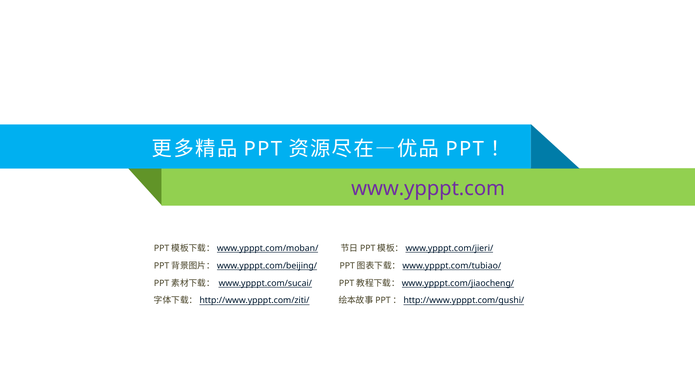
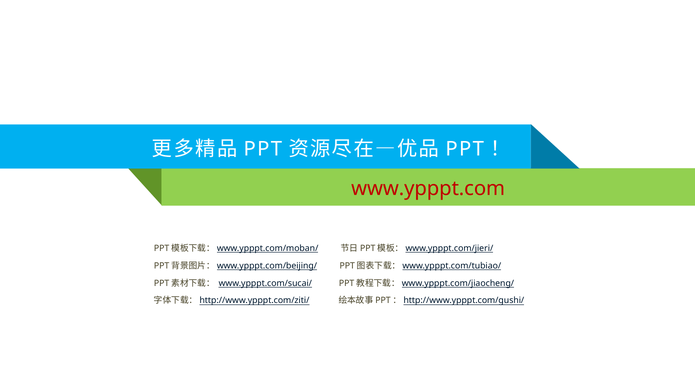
www.ypppt.com colour: purple -> red (428, 188)
